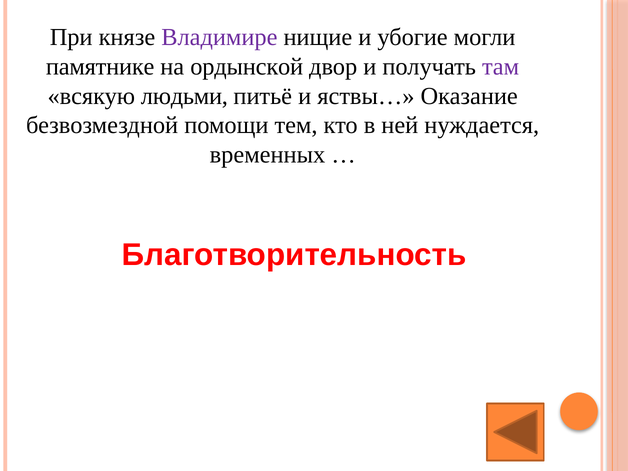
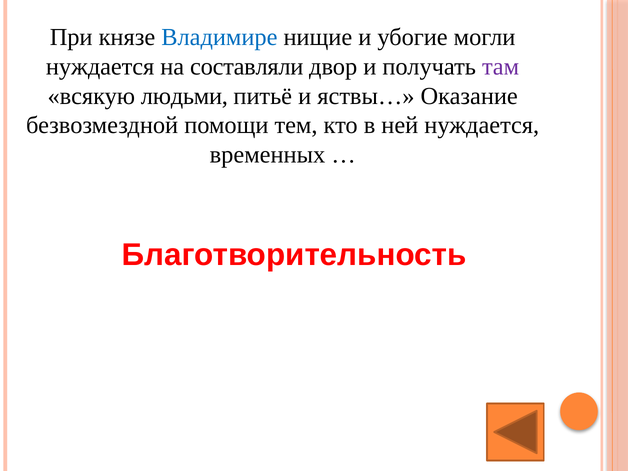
Владимире colour: purple -> blue (219, 37)
памятнике: памятнике -> нуждается (100, 67)
ордынской: ордынской -> составляли (247, 67)
